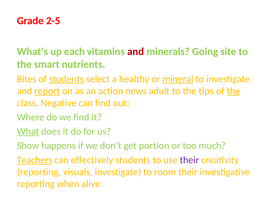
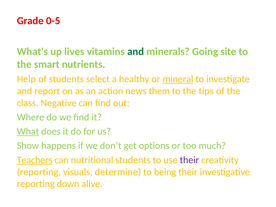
2-5: 2-5 -> 0-5 (53, 21)
each: each -> lives (74, 51)
and colour: red -> green (136, 51)
Bites: Bites -> Help (26, 79)
students underline: present -> none (66, 79)
report underline: present -> none (47, 91)
adult: adult -> them (159, 91)
the underline: present -> none (234, 91)
portion: portion -> options (154, 146)
effectively: effectively -> nutritional (92, 160)
visuals investigate: investigate -> determine (118, 172)
room: room -> being (165, 172)
when: when -> down (68, 184)
